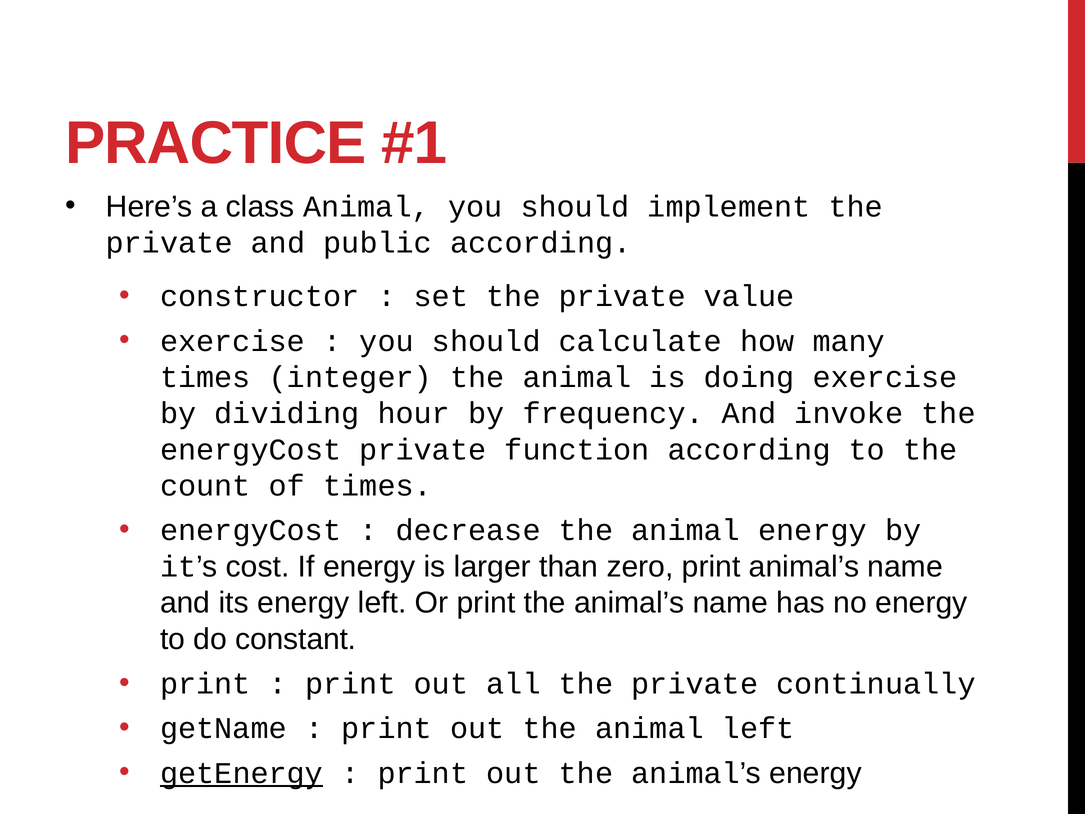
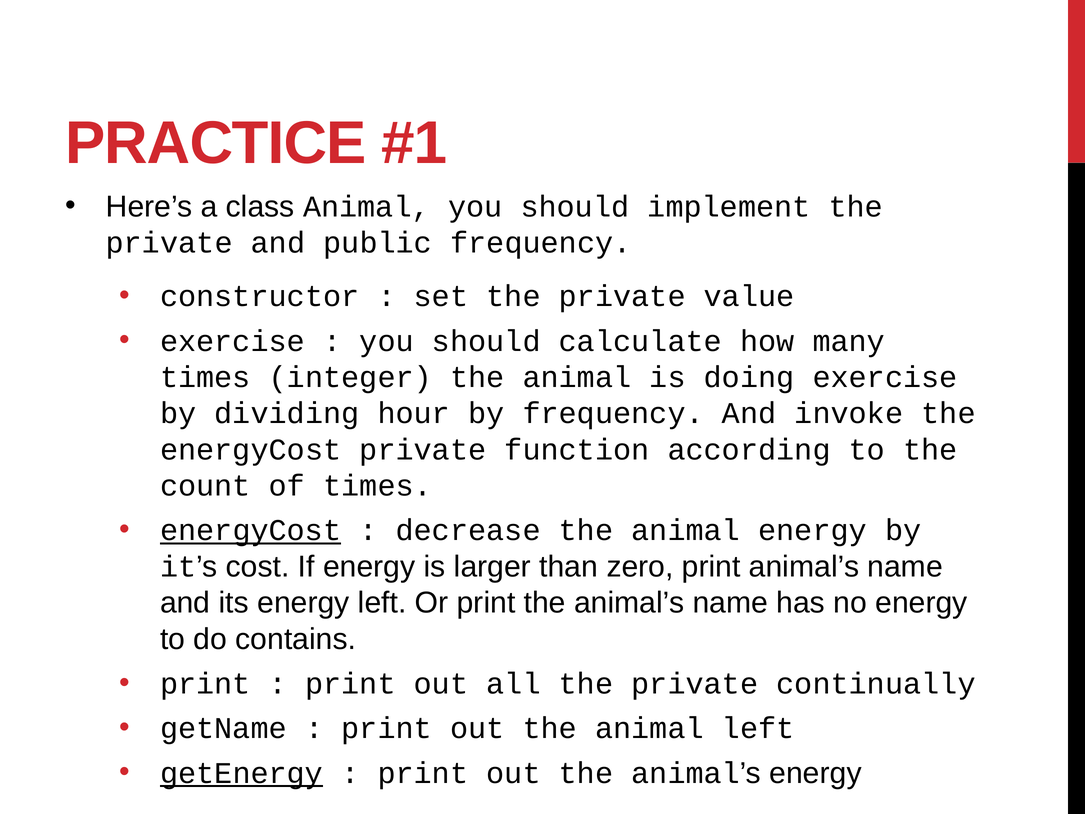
public according: according -> frequency (541, 243)
energyCost underline: none -> present (251, 530)
constant: constant -> contains (296, 639)
